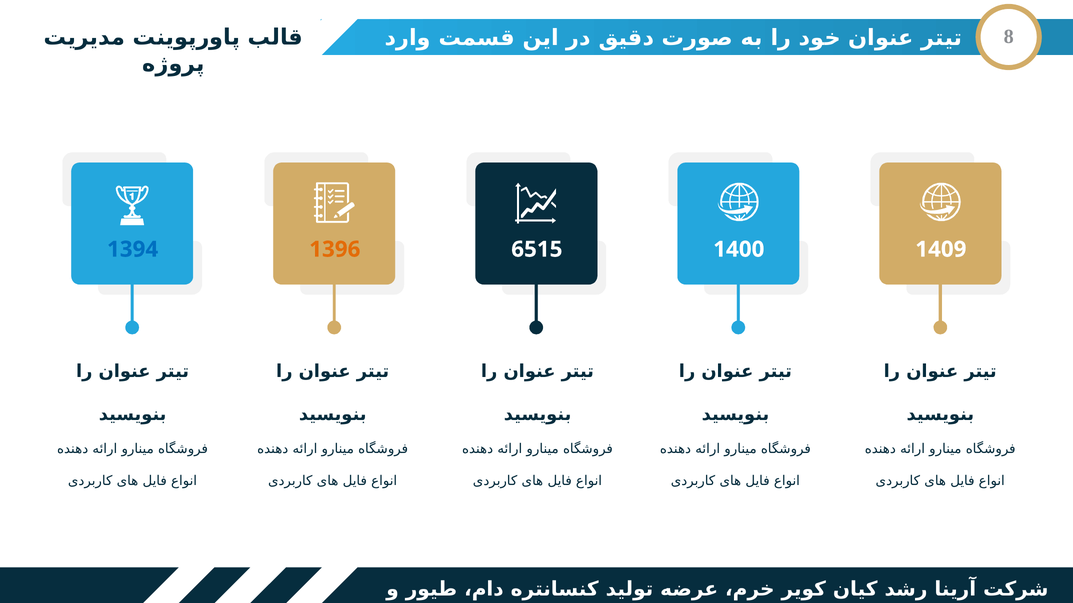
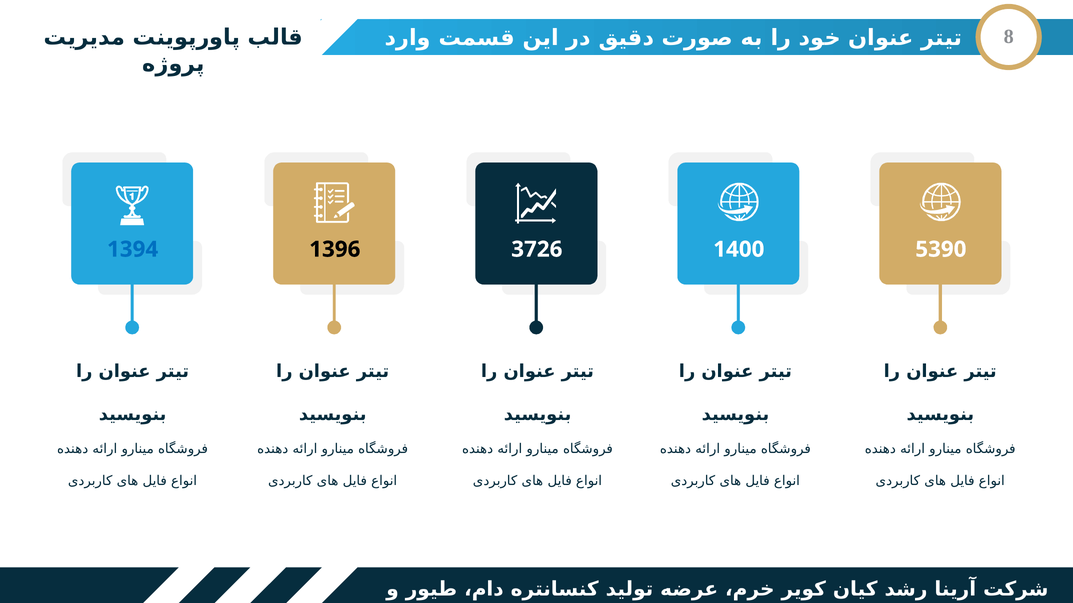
1396 colour: orange -> black (335, 250)
6515: 6515 -> 3726 (537, 250)
1409: 1409 -> 5390 (941, 250)
